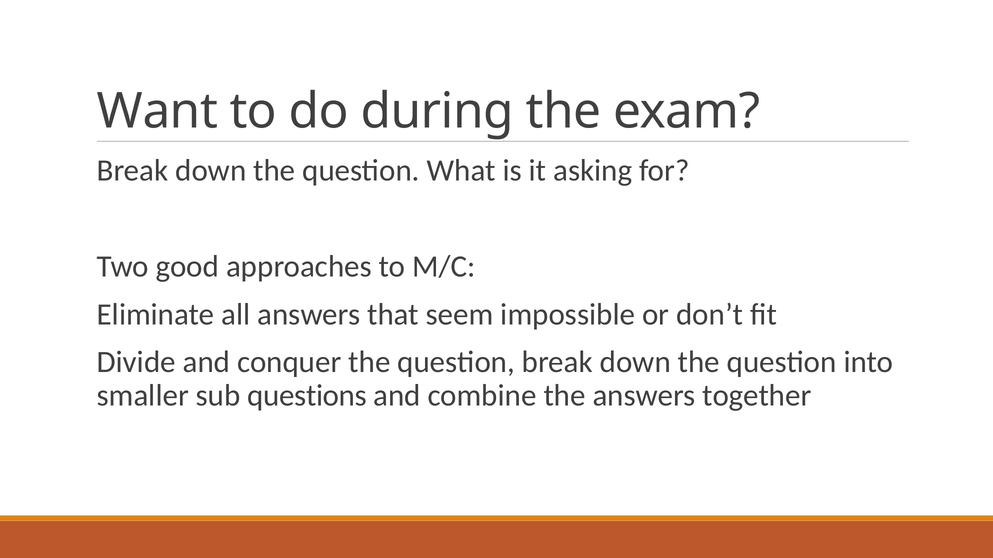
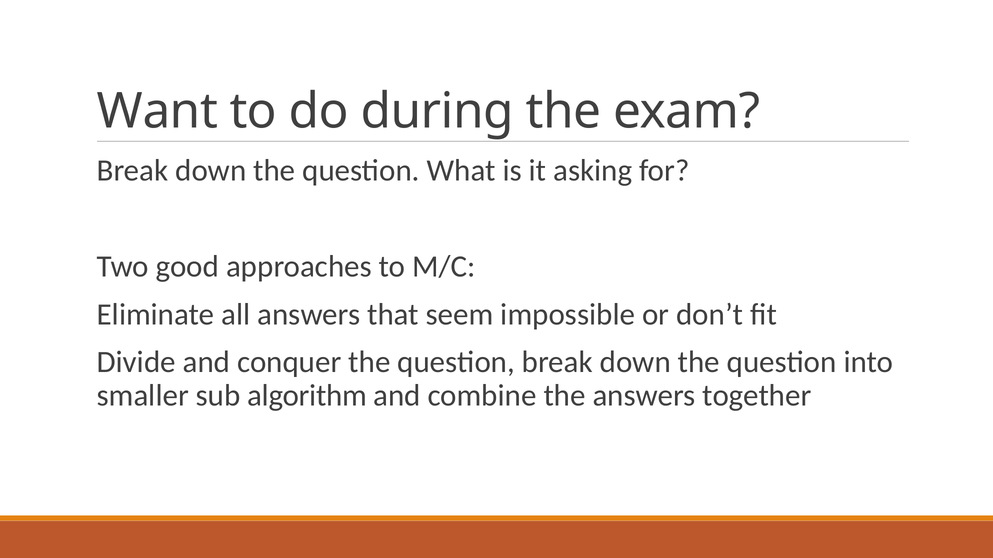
questions: questions -> algorithm (307, 396)
